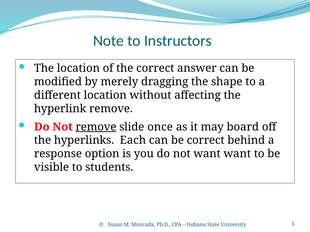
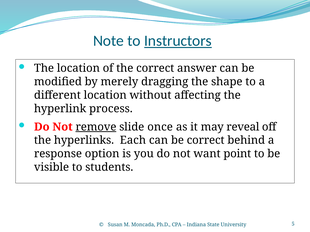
Instructors underline: none -> present (178, 41)
hyperlink remove: remove -> process (111, 109)
board: board -> reveal (243, 127)
want want: want -> point (237, 154)
